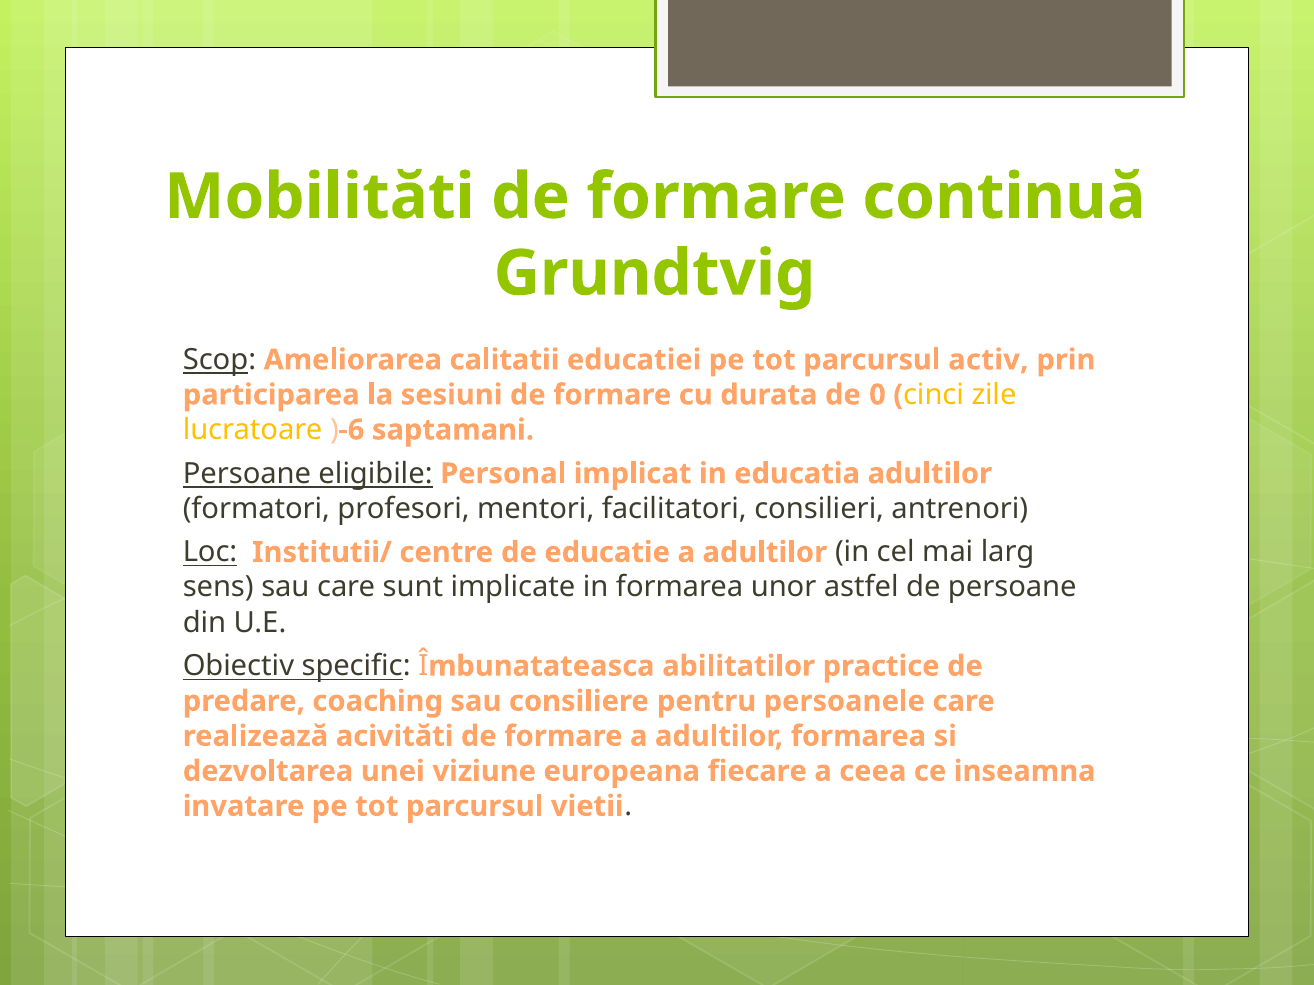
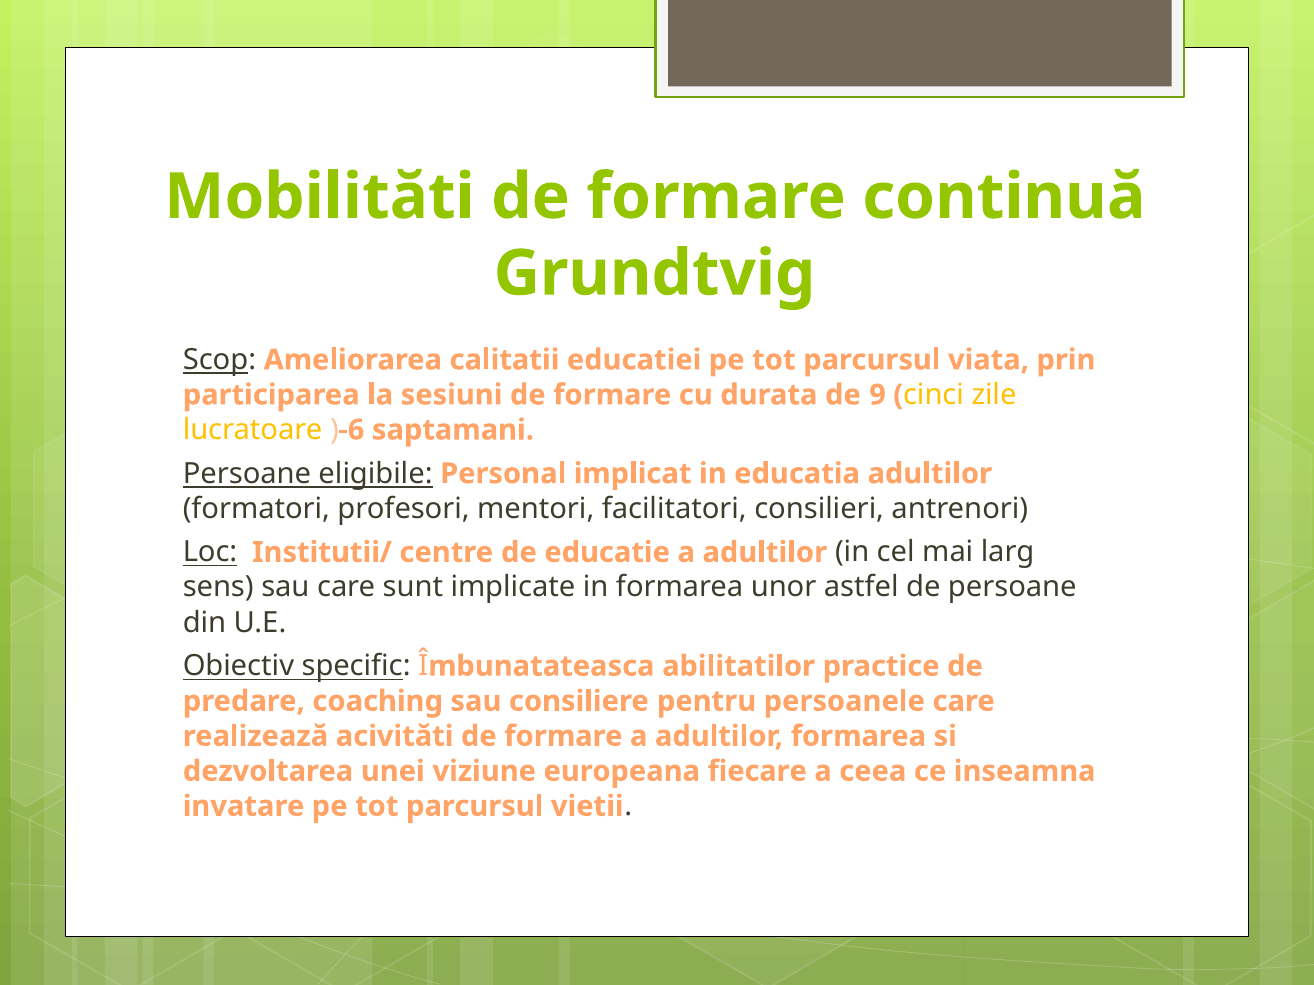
activ: activ -> viata (988, 360)
0: 0 -> 9 (877, 395)
